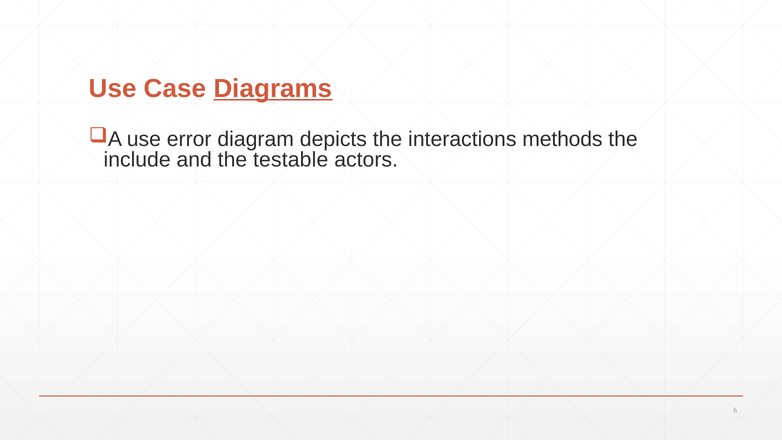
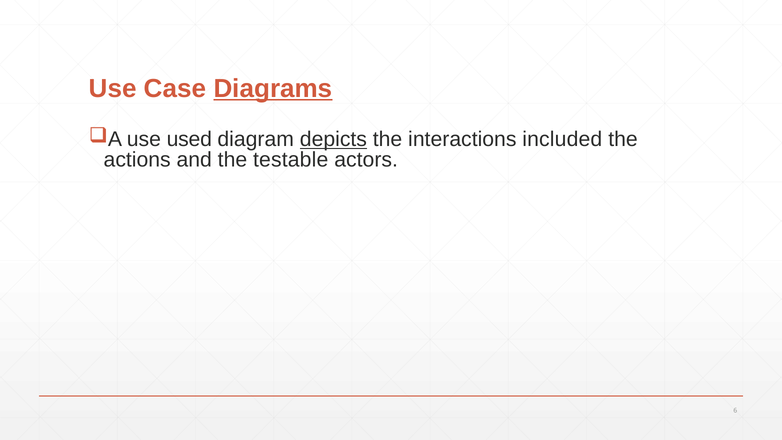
error: error -> used (189, 139)
depicts underline: none -> present (333, 139)
methods: methods -> included (562, 139)
include: include -> actions (137, 160)
